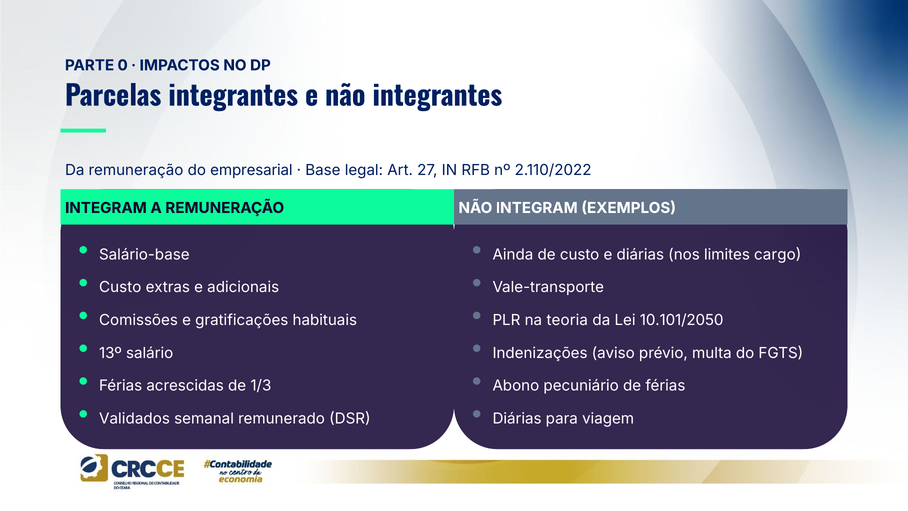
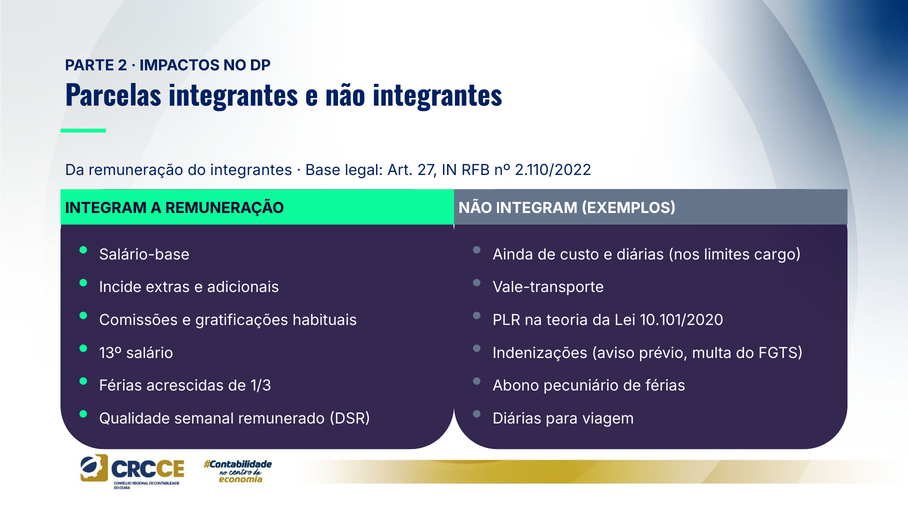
0: 0 -> 2 (122, 65)
do empresarial: empresarial -> integrantes (251, 170)
Custo: Custo -> Incide (120, 287)
10.101/2050: 10.101/2050 -> 10.101/2020 (682, 320)
Validados: Validados -> Qualidade (135, 418)
